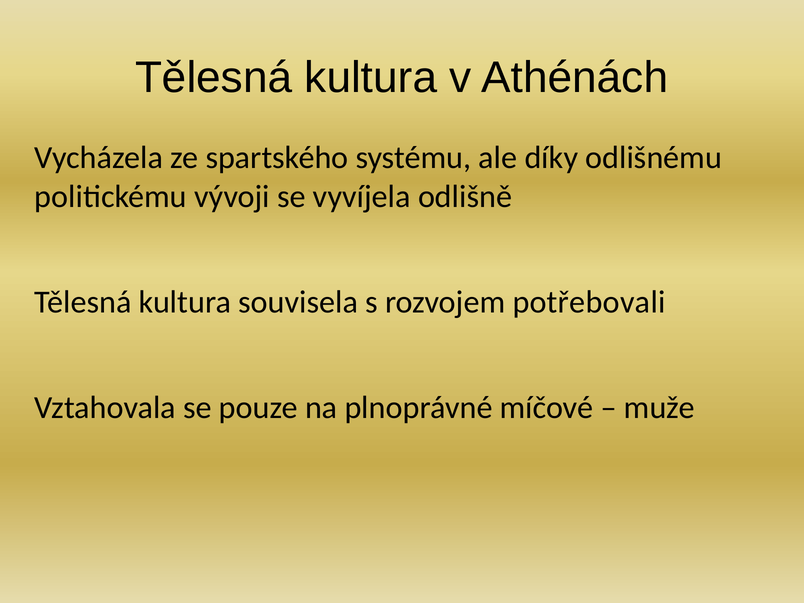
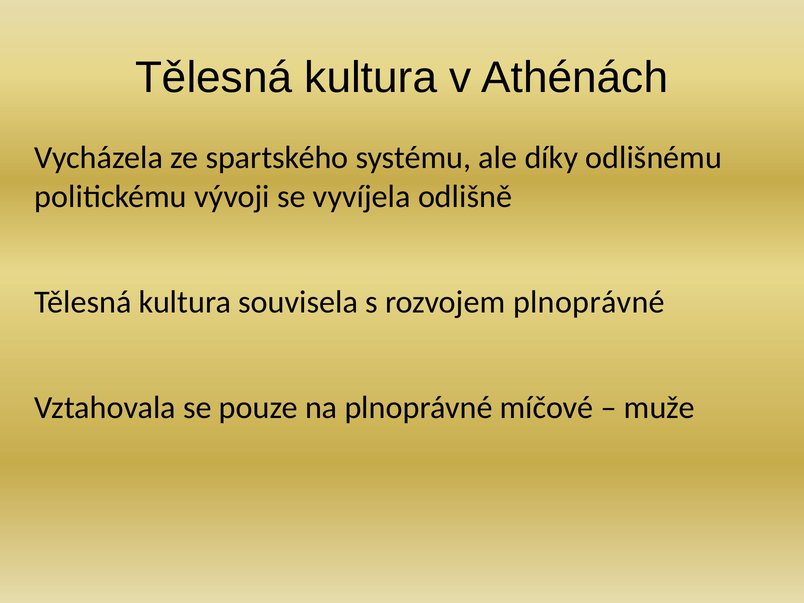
rozvojem potřebovali: potřebovali -> plnoprávné (589, 302)
